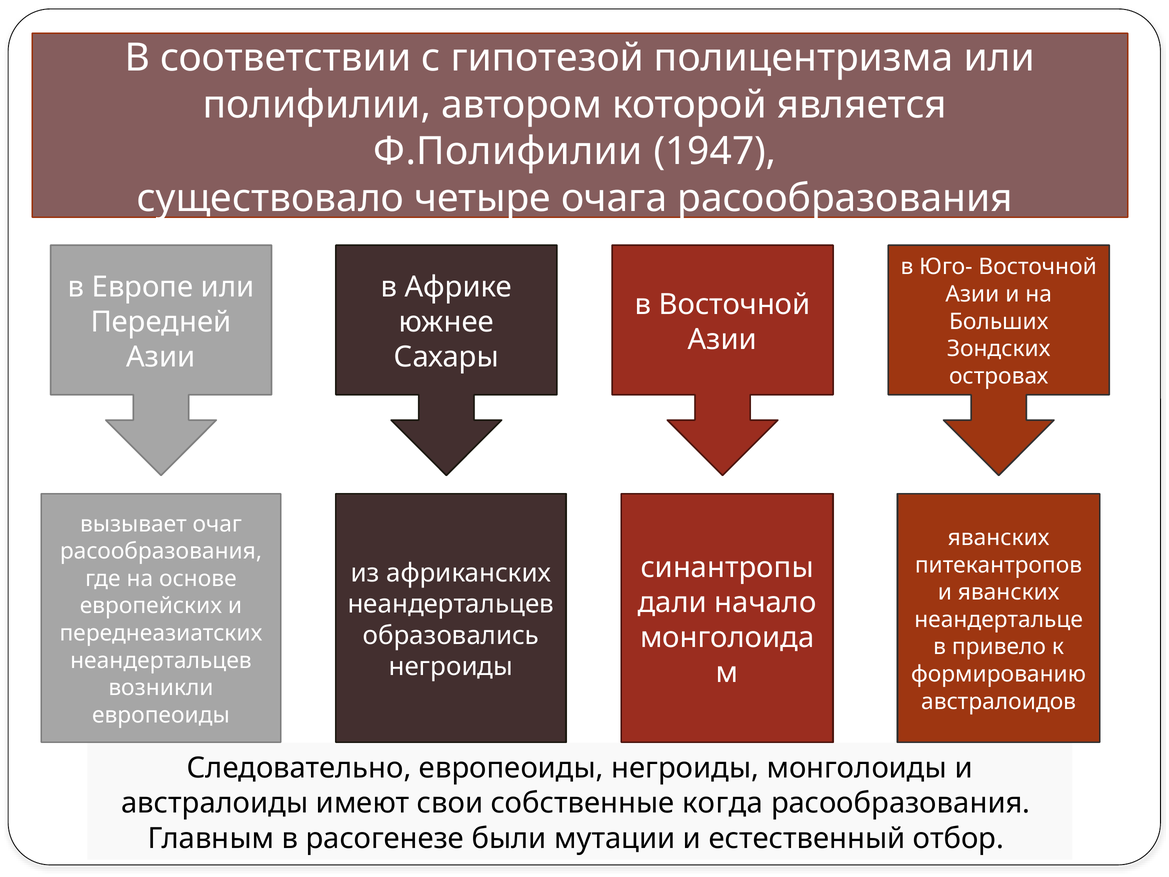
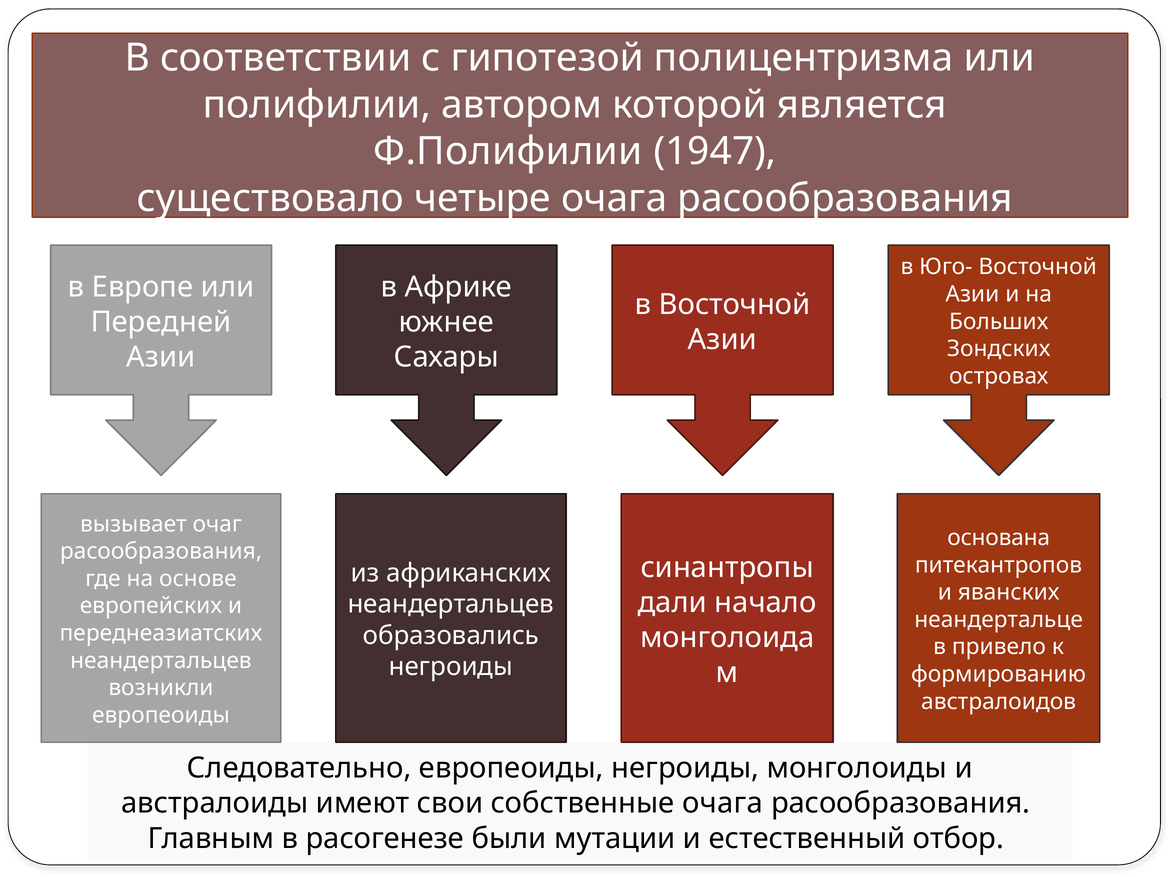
яванских: яванских -> основана (999, 538)
собственные когда: когда -> очага (723, 803)
